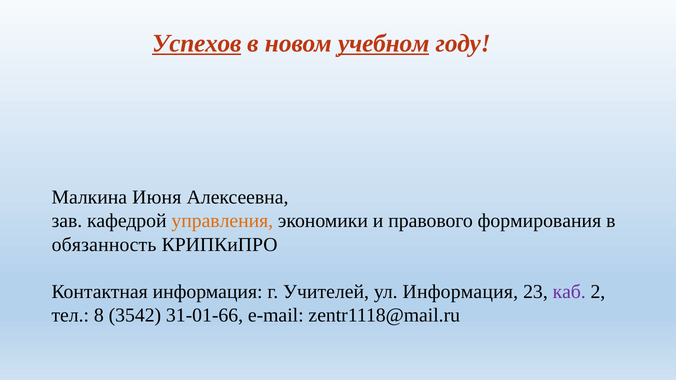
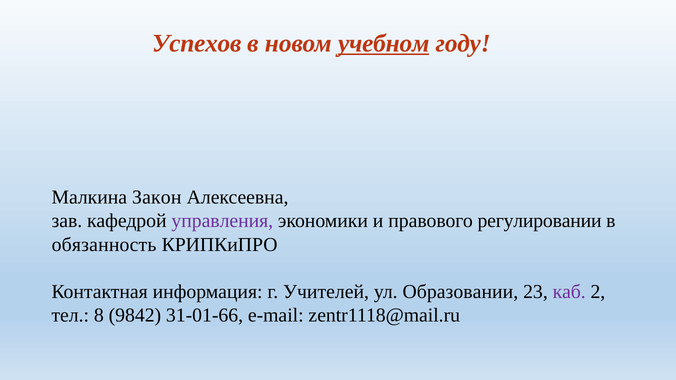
Успехов underline: present -> none (197, 43)
Июня: Июня -> Закон (157, 197)
управления colour: orange -> purple (222, 221)
формирования: формирования -> регулировании (540, 221)
ул Информация: Информация -> Образовании (460, 292)
3542: 3542 -> 9842 (135, 316)
